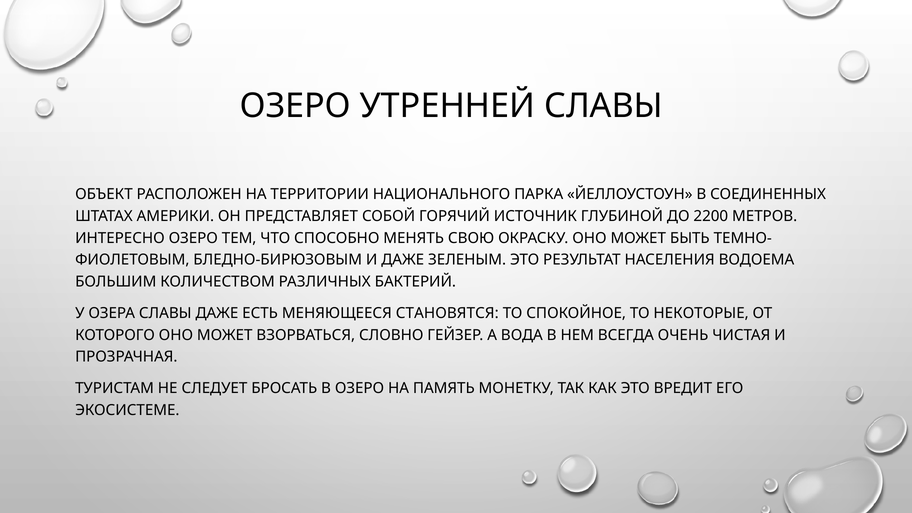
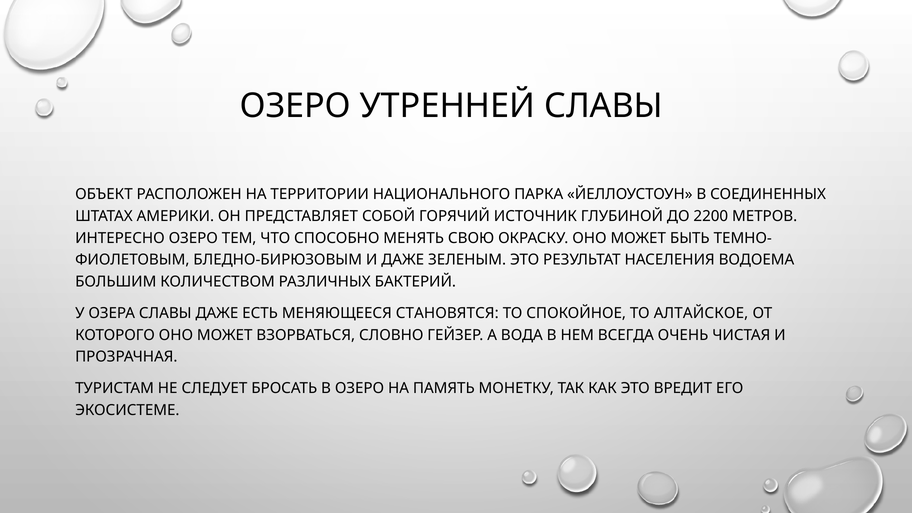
НЕКОТОРЫЕ: НЕКОТОРЫЕ -> АЛТАЙСКОЕ (701, 313)
